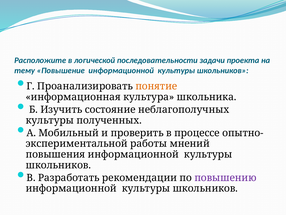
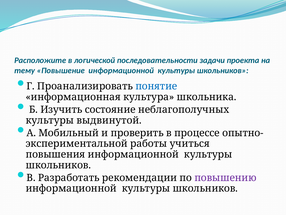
понятие colour: orange -> blue (156, 86)
полученных: полученных -> выдвинутой (109, 120)
мнений: мнений -> учиться (190, 143)
